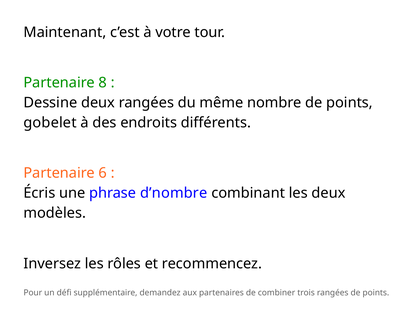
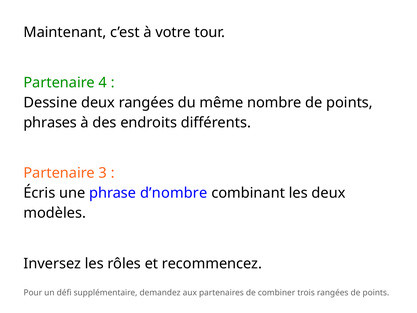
8: 8 -> 4 (103, 83)
gobelet: gobelet -> phrases (50, 123)
6: 6 -> 3 (103, 173)
